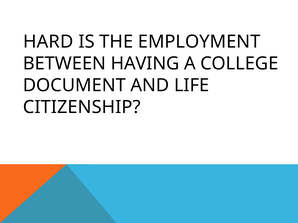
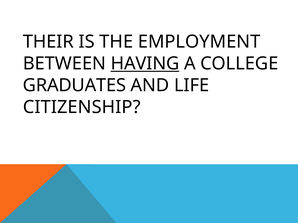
HARD: HARD -> THEIR (48, 42)
HAVING underline: none -> present (145, 64)
DOCUMENT: DOCUMENT -> GRADUATES (74, 85)
